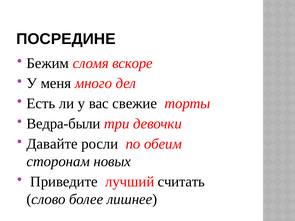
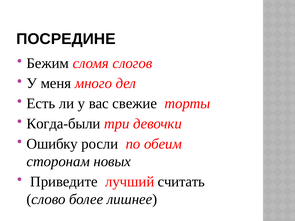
вскоре: вскоре -> слогов (132, 63)
Ведра-были: Ведра-были -> Когда-были (63, 124)
Давайте: Давайте -> Ошибку (52, 144)
